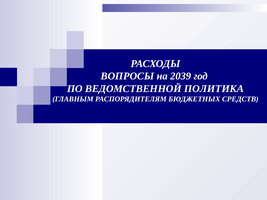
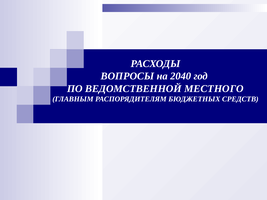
2039: 2039 -> 2040 (181, 76)
ПОЛИТИКА: ПОЛИТИКА -> МЕСТНОГО (214, 89)
